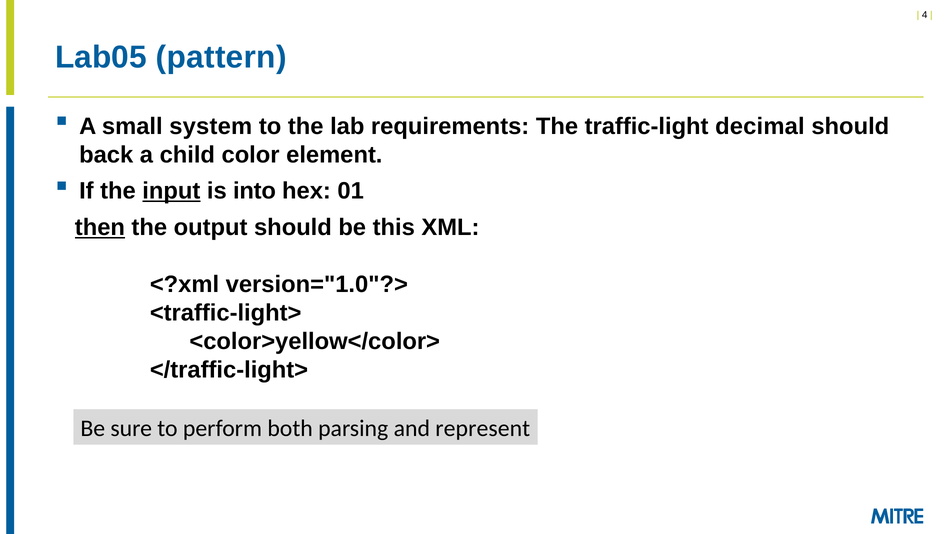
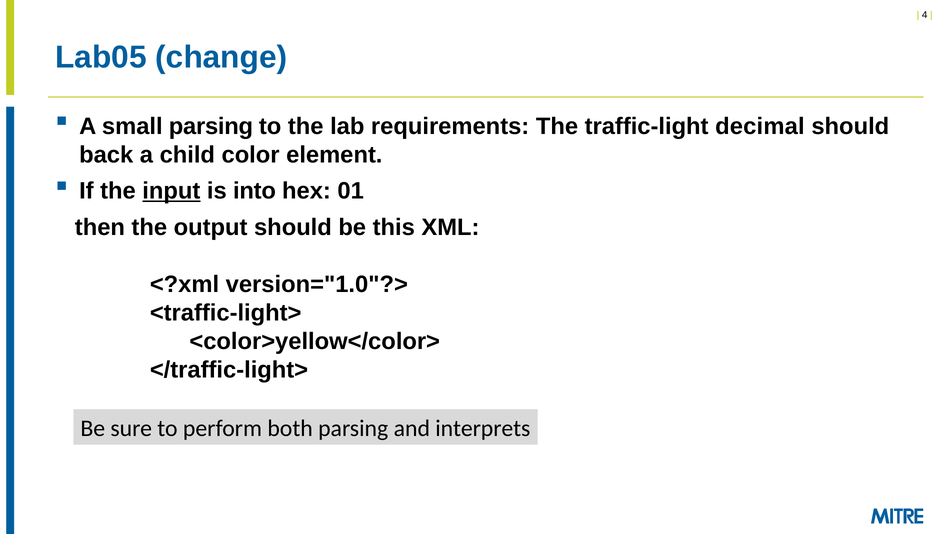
pattern: pattern -> change (221, 58)
small system: system -> parsing (211, 126)
then underline: present -> none (100, 228)
represent: represent -> interprets (483, 429)
